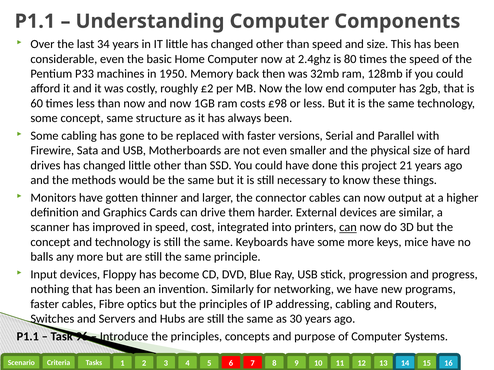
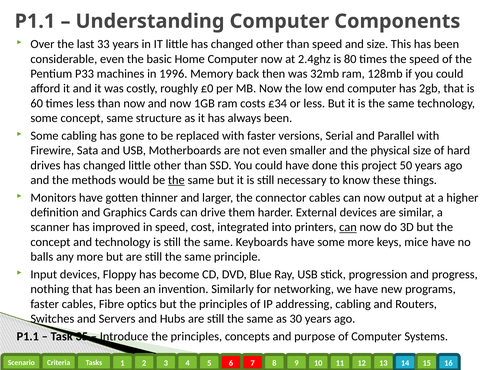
34: 34 -> 33 (103, 44)
1950: 1950 -> 1996 (173, 74)
£2: £2 -> £0 (207, 89)
£98: £98 -> £34 (278, 104)
21: 21 -> 50 (406, 166)
the underline: none -> present (176, 180)
96: 96 -> 35 (82, 337)
